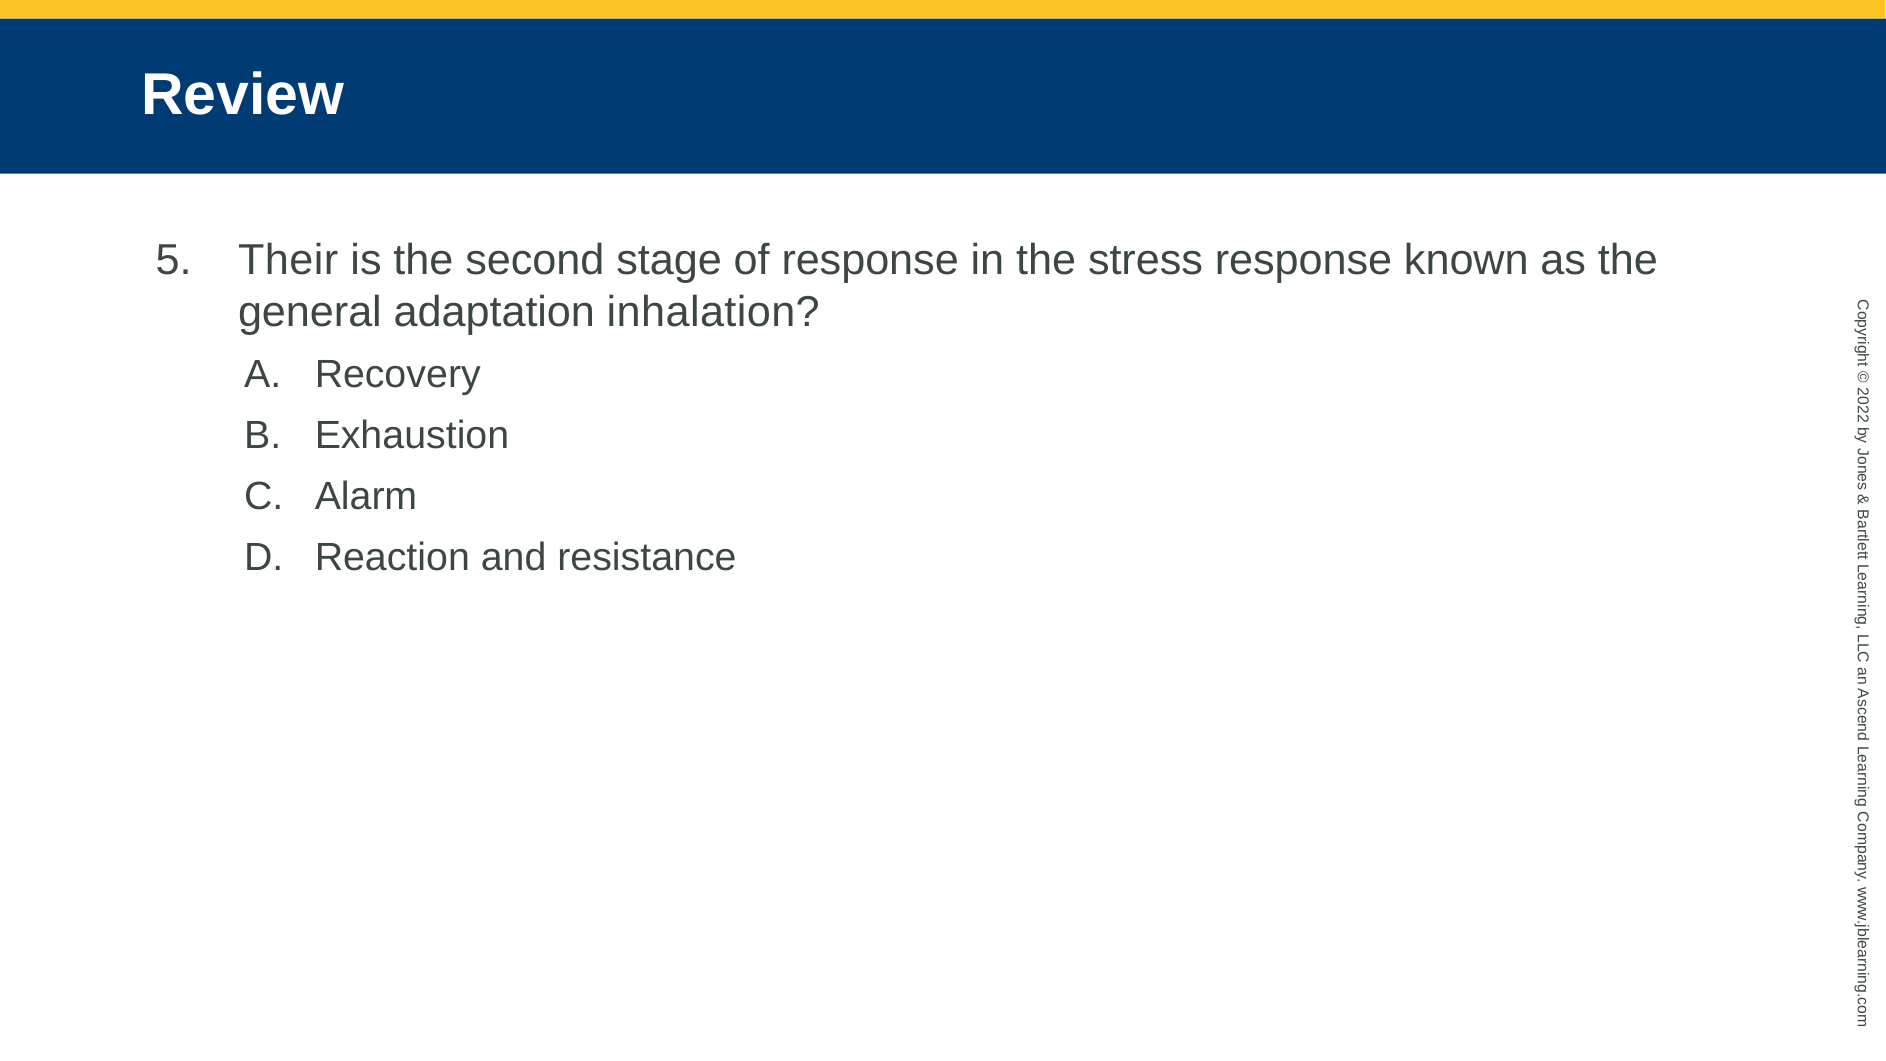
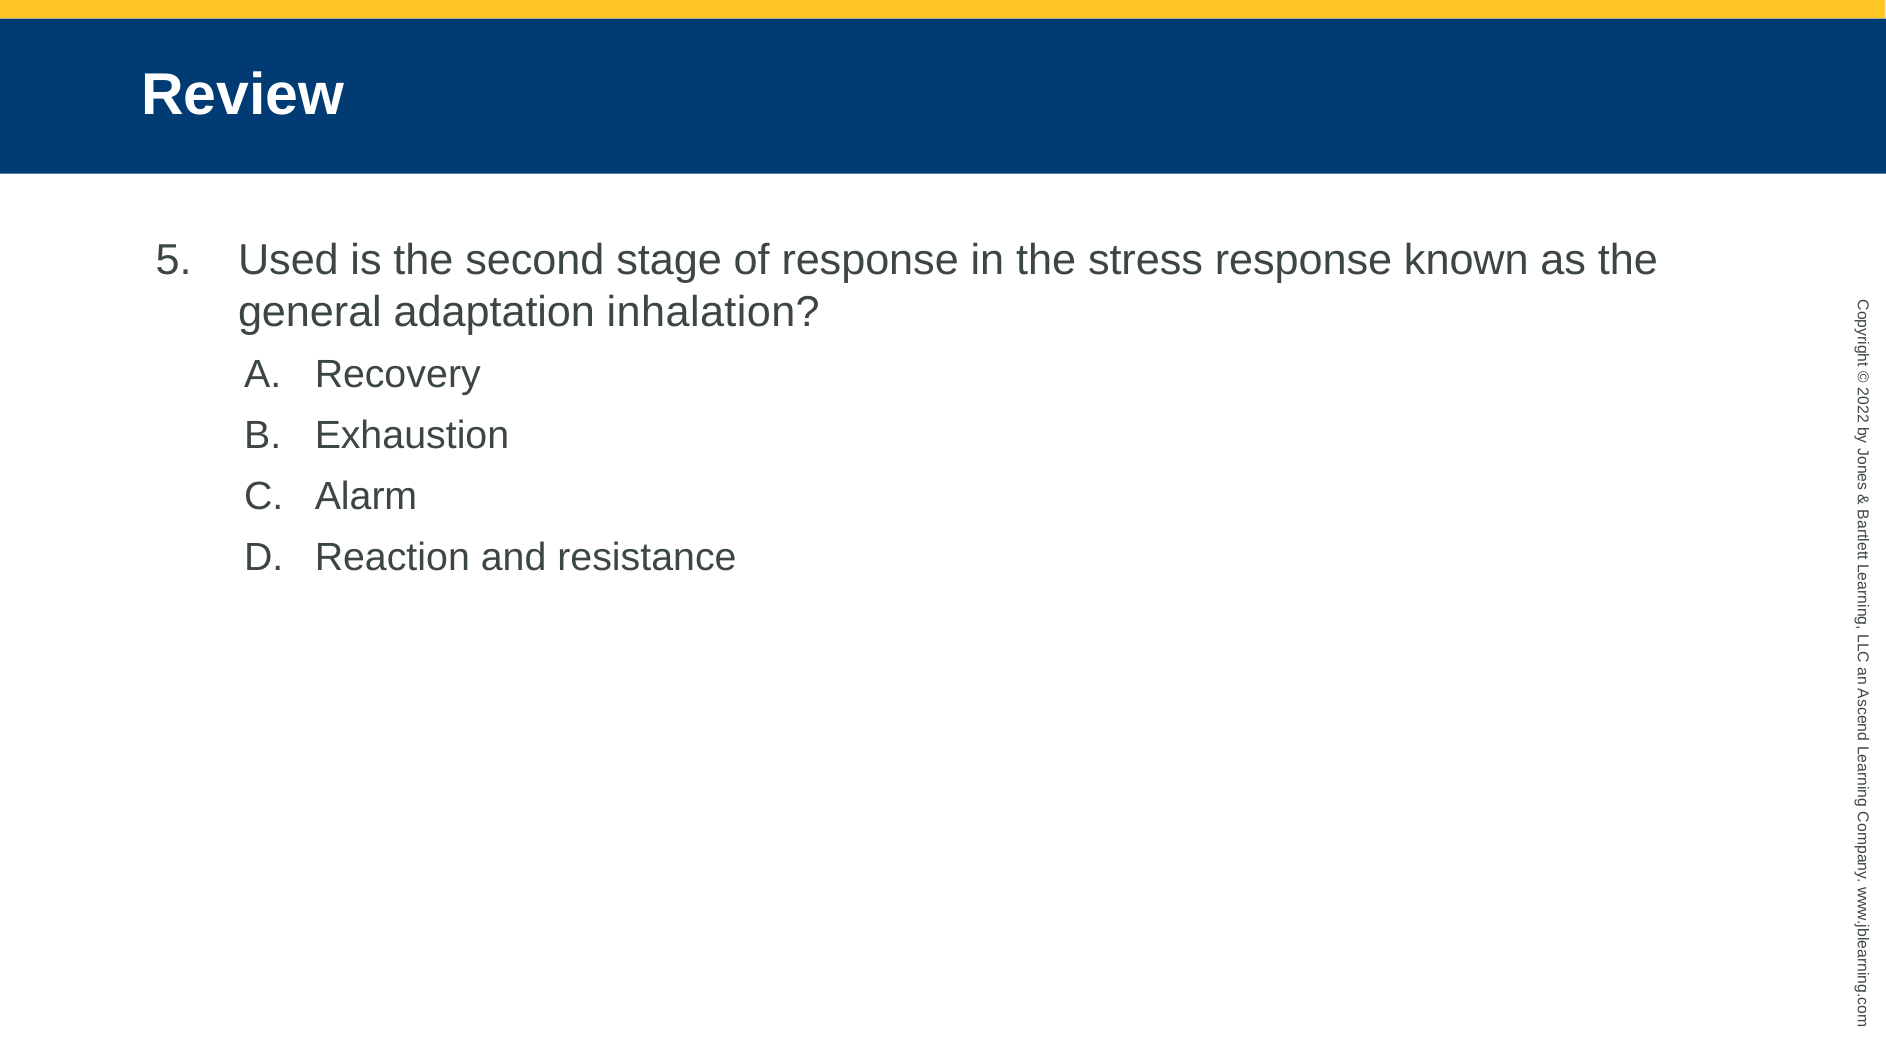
Their: Their -> Used (288, 260)
